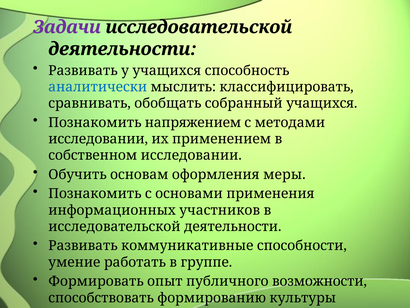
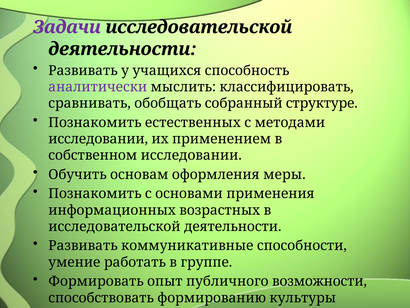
аналитически colour: blue -> purple (98, 87)
собранный учащихся: учащихся -> структуре (322, 103)
напряжением: напряжением -> естественных (193, 122)
участников: участников -> возрастных (220, 210)
